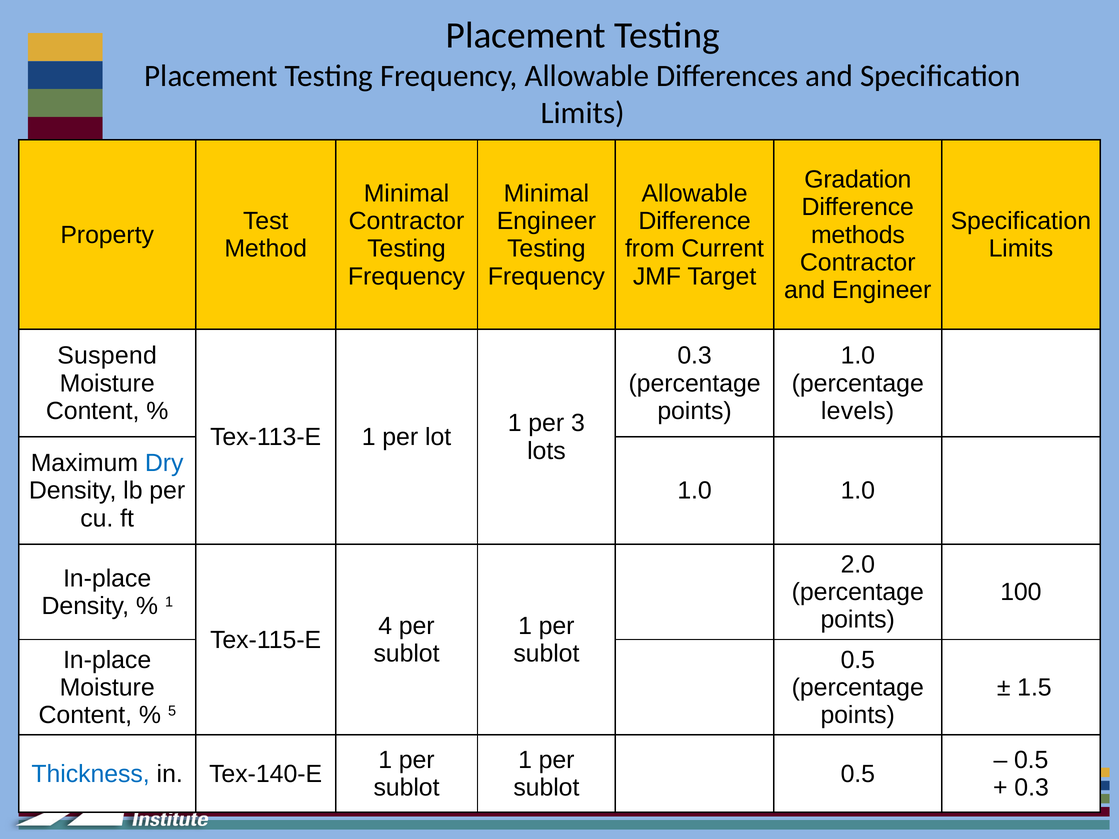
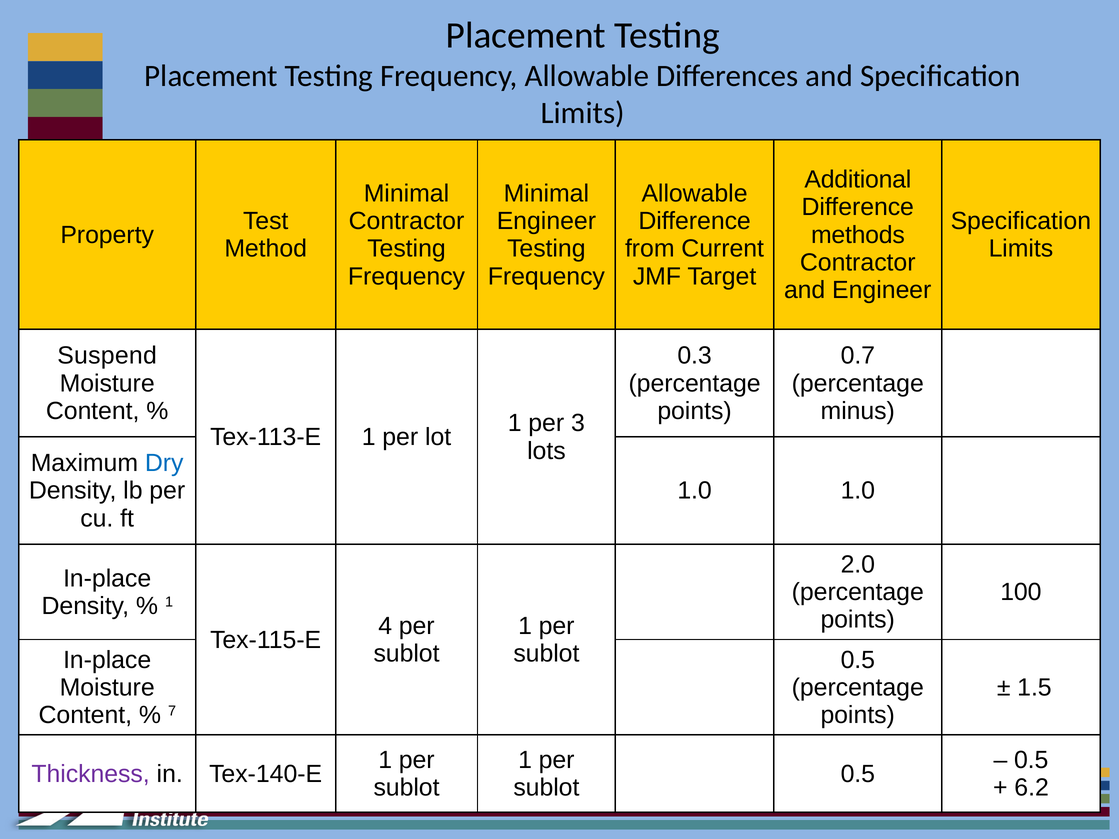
Gradation: Gradation -> Additional (858, 180)
1.0: 1.0 -> 0.7 (858, 356)
levels: levels -> minus (858, 411)
5: 5 -> 7 (172, 711)
Thickness colour: blue -> purple (91, 774)
0.3: 0.3 -> 6.2 (1032, 788)
